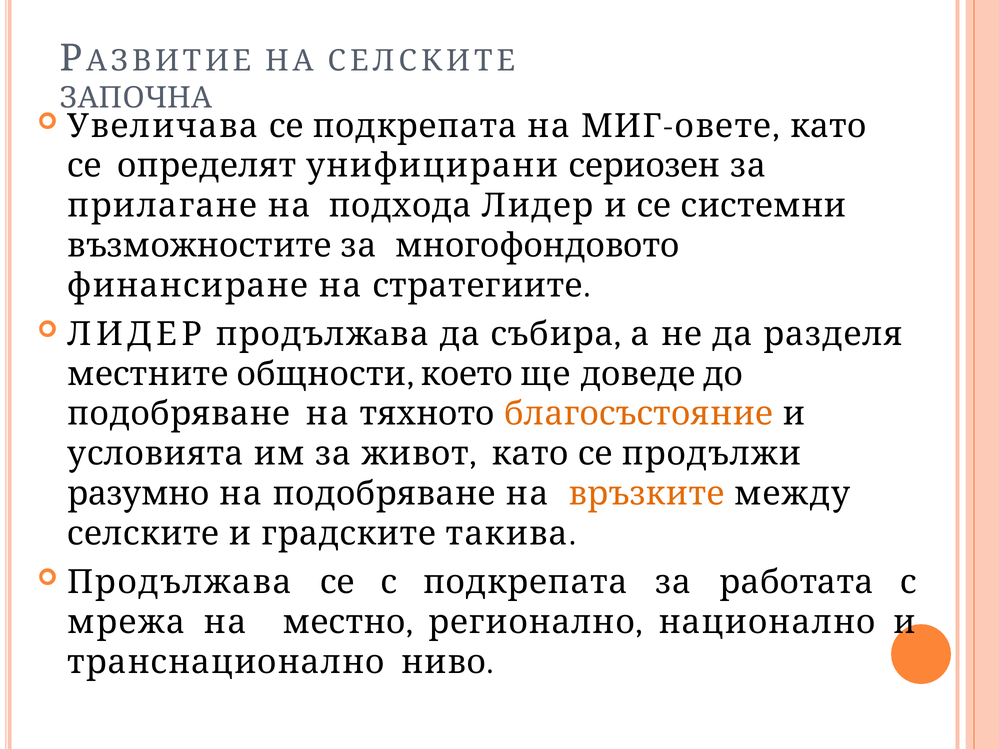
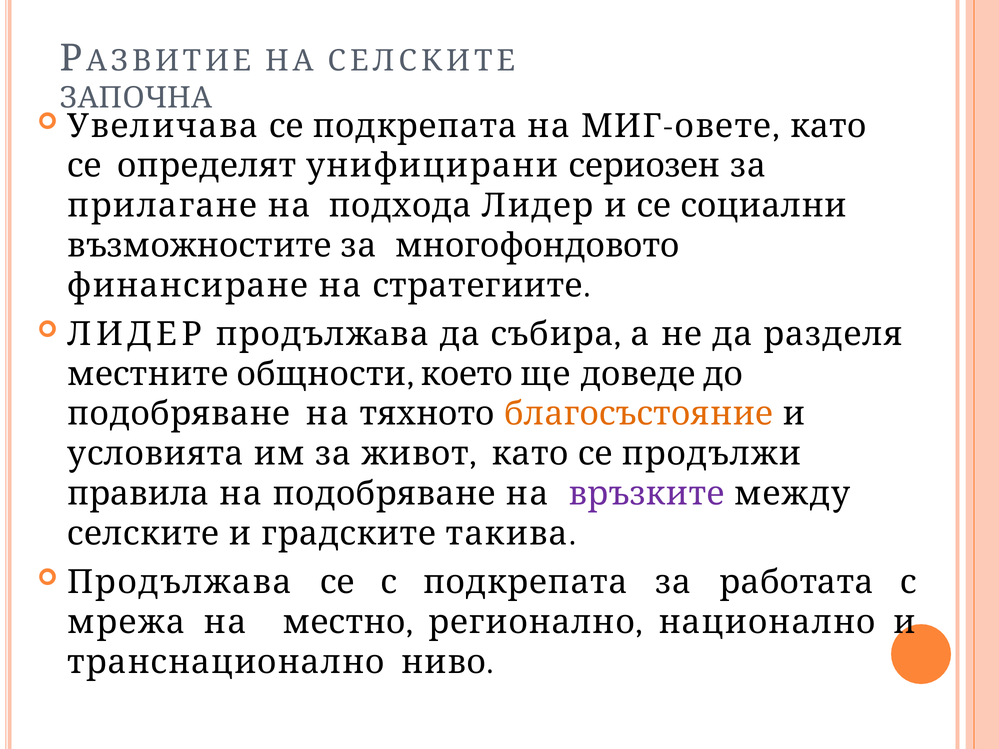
системни: системни -> социални (764, 206)
разумно: разумно -> правила (138, 494)
връзките colour: orange -> purple (647, 494)
